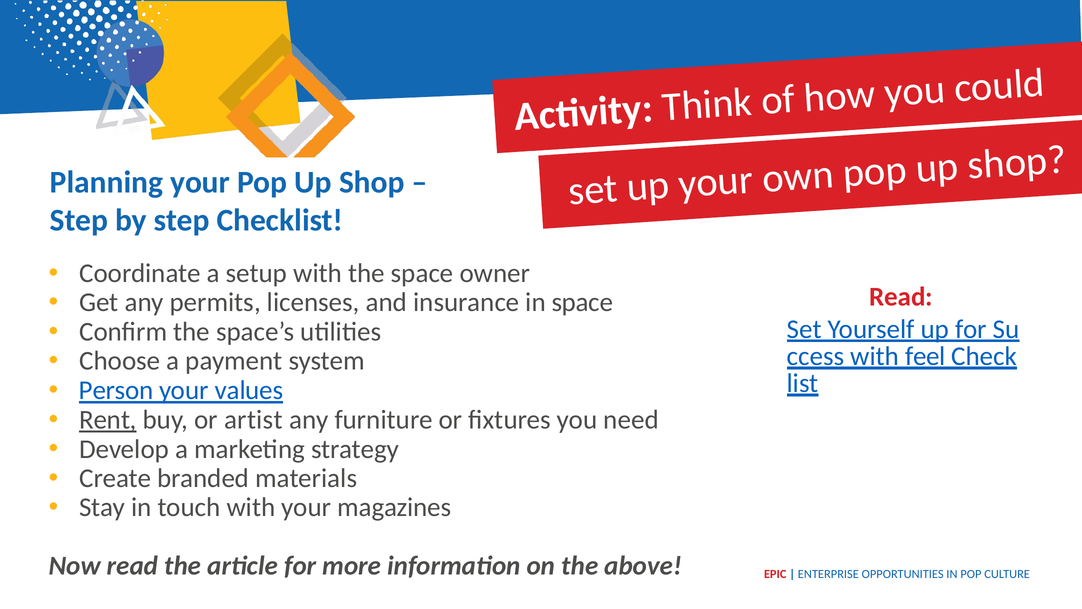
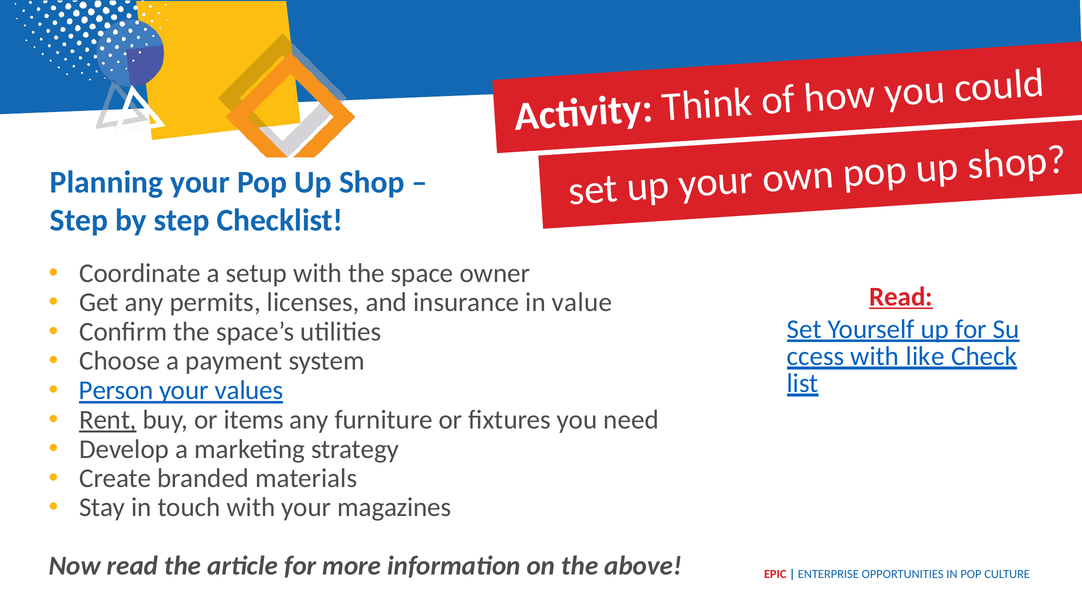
Read underline: none -> present (901, 297)
in space: space -> value (582, 302)
feel: feel -> like (925, 356)
artist: artist -> items (254, 420)
